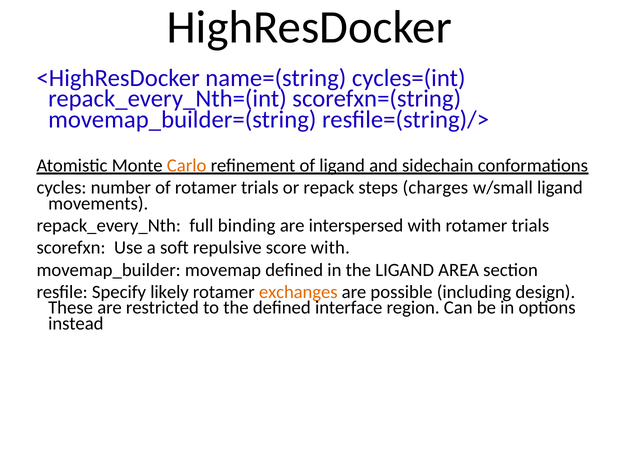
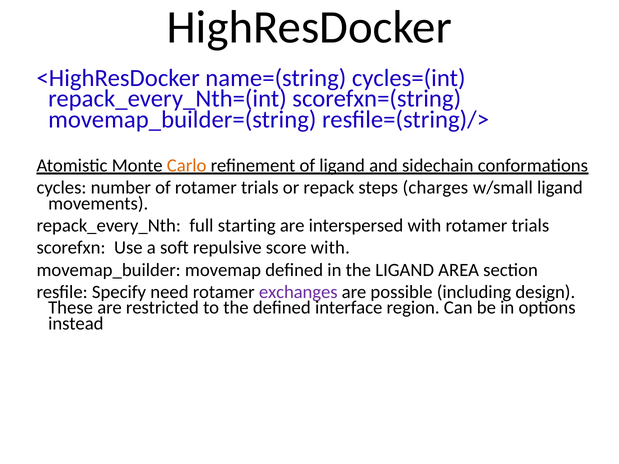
binding: binding -> starting (247, 226)
likely: likely -> need (169, 292)
exchanges colour: orange -> purple (298, 292)
